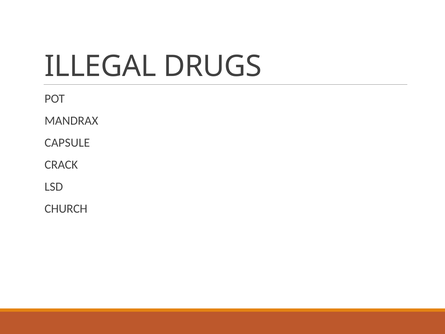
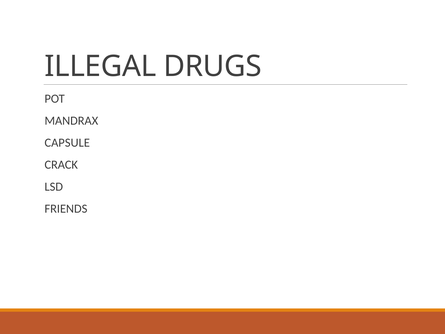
CHURCH: CHURCH -> FRIENDS (66, 209)
